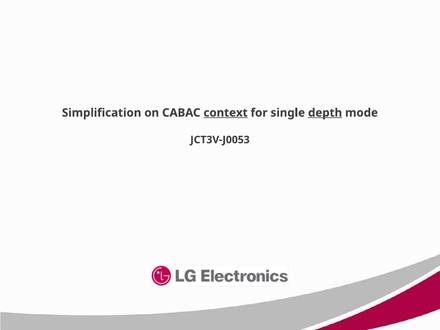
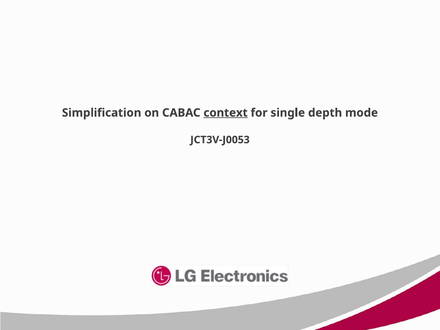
depth underline: present -> none (325, 113)
